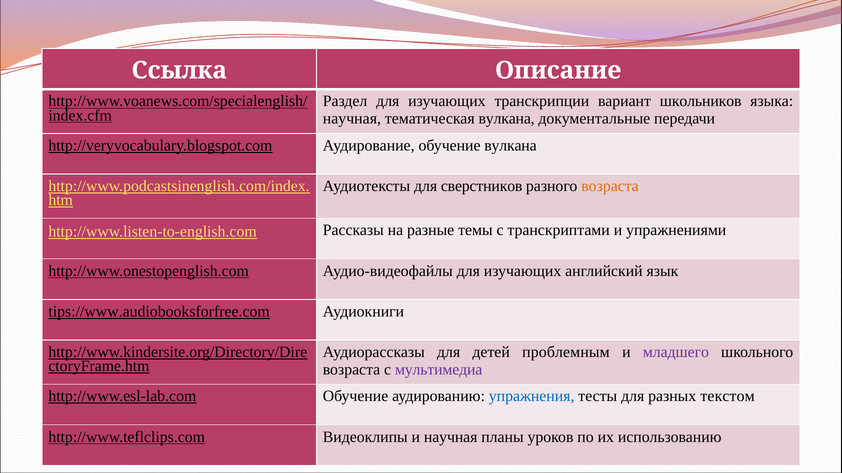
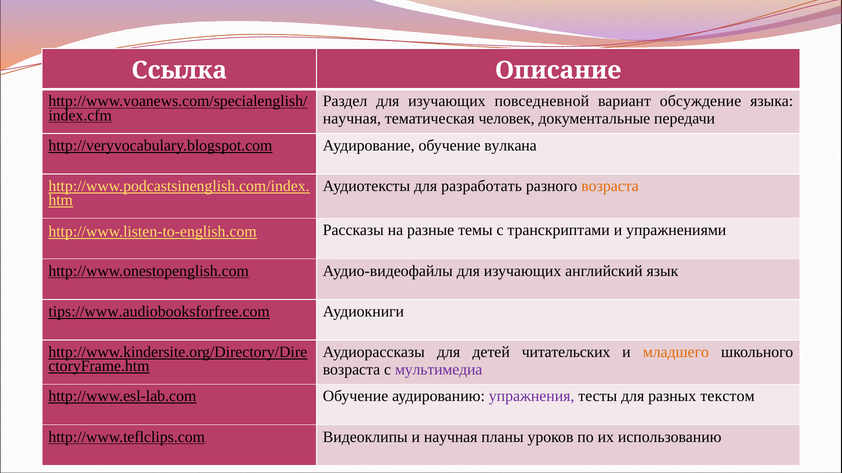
транскрипции: транскрипции -> повседневной (542, 101)
школьников: школьников -> обсуждение (701, 101)
тематическая вулкана: вулкана -> человек (507, 119)
сверстников: сверстников -> разработать (482, 186)
проблемным: проблемным -> читательских (566, 353)
младшего colour: purple -> orange (676, 353)
упражнения colour: blue -> purple (532, 397)
